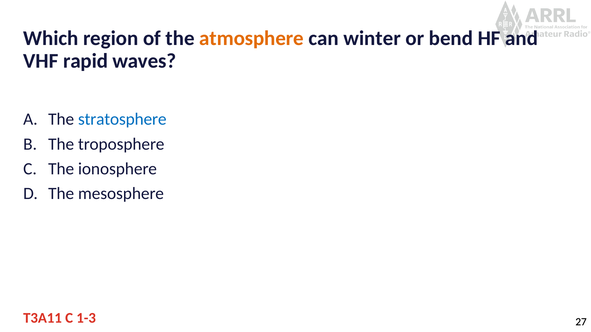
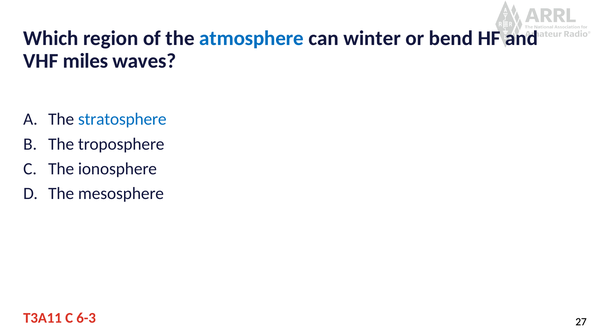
atmosphere colour: orange -> blue (252, 38)
rapid: rapid -> miles (86, 61)
1-3: 1-3 -> 6-3 (86, 318)
